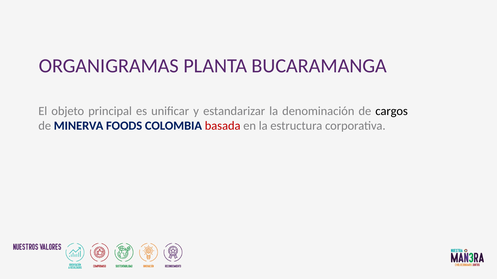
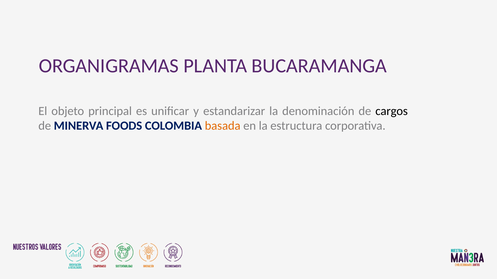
basada colour: red -> orange (223, 126)
